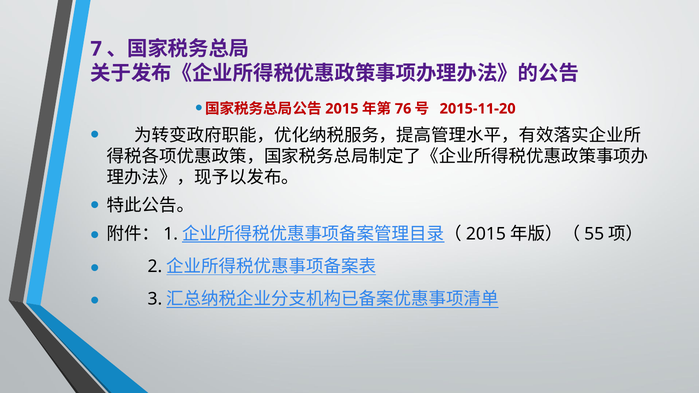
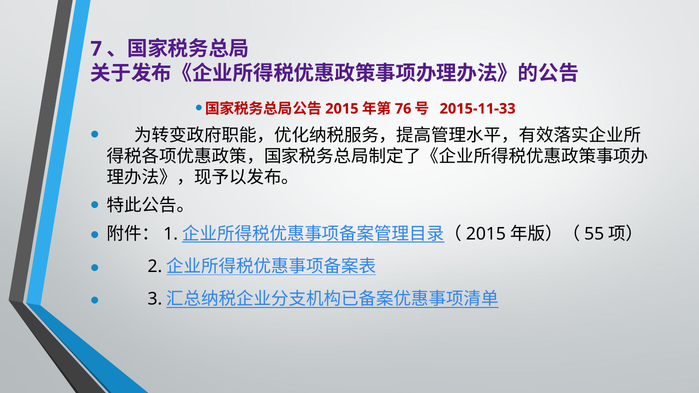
2015-11-20: 2015-11-20 -> 2015-11-33 (478, 109)
